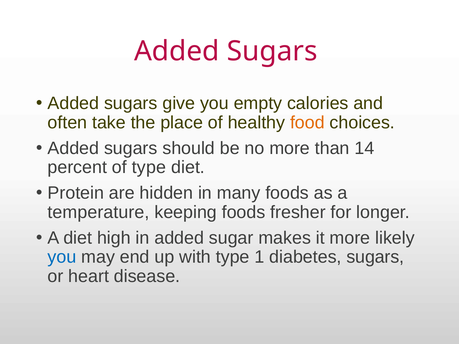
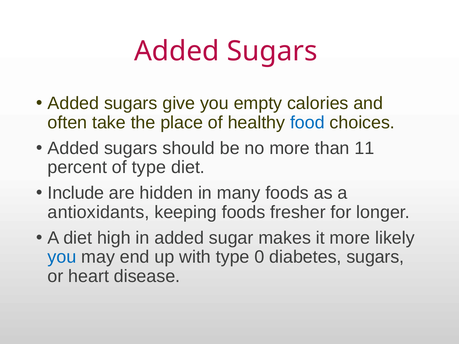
food colour: orange -> blue (307, 123)
14: 14 -> 11 (364, 148)
Protein: Protein -> Include (76, 193)
temperature: temperature -> antioxidants (99, 212)
1: 1 -> 0 (259, 257)
